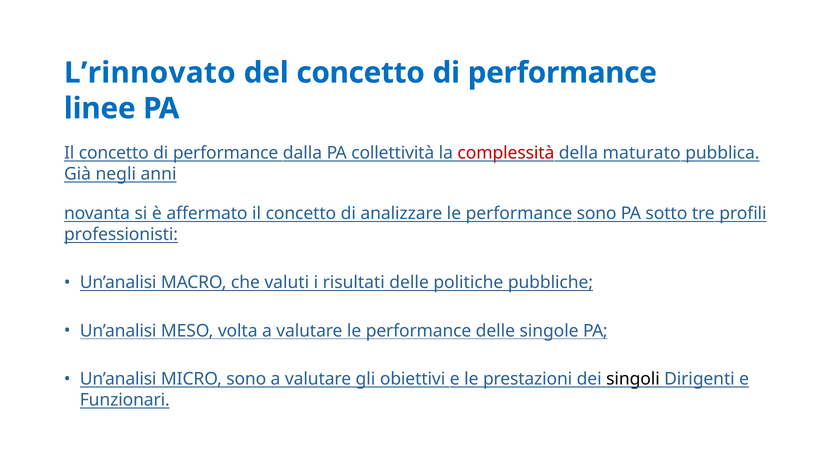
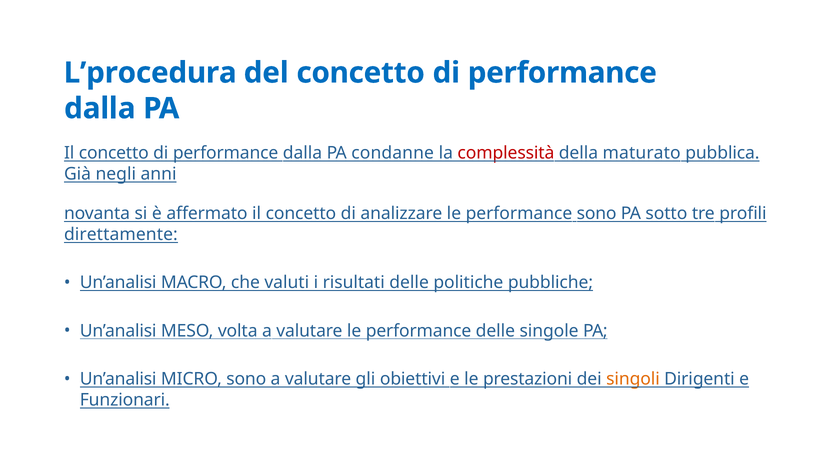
L’rinnovato: L’rinnovato -> L’procedura (150, 73)
linee: linee -> dalla (100, 109)
collettività: collettività -> condanne (393, 153)
professionisti: professionisti -> direttamente (121, 235)
singoli colour: black -> orange (633, 379)
